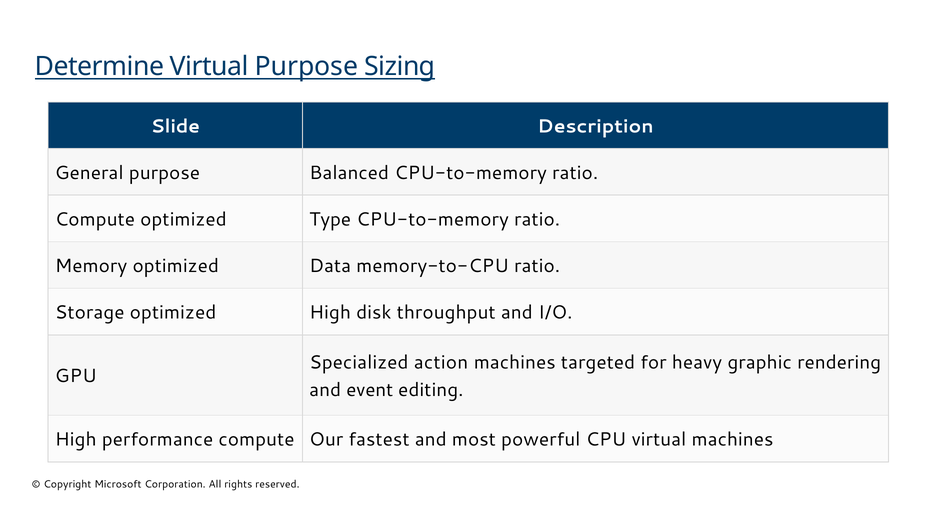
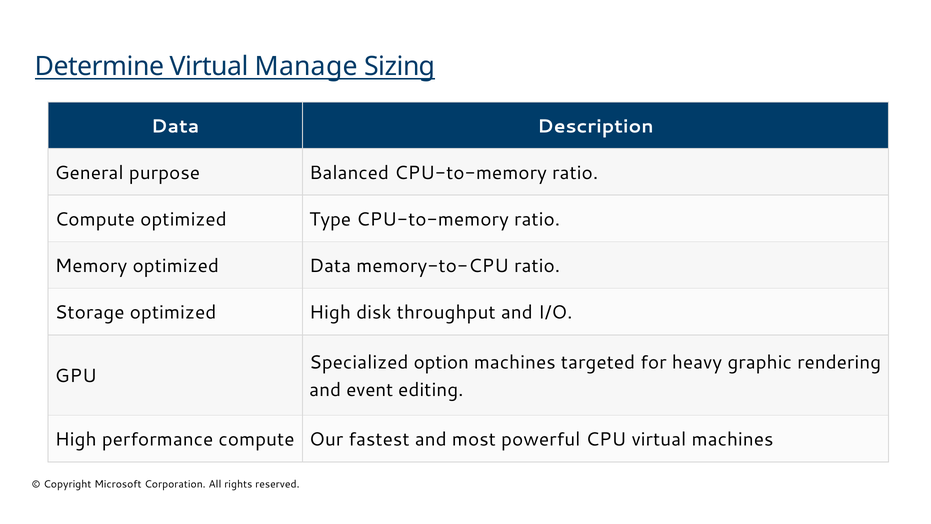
Virtual Purpose: Purpose -> Manage (306, 67)
Slide: Slide -> Data (175, 126)
action: action -> option (441, 362)
